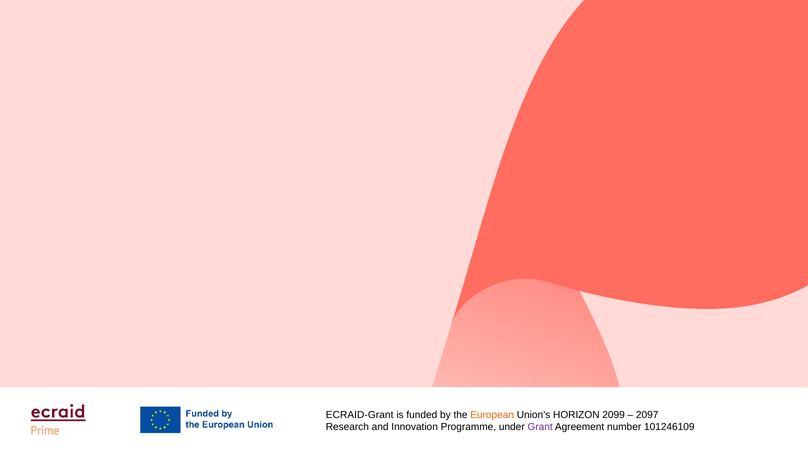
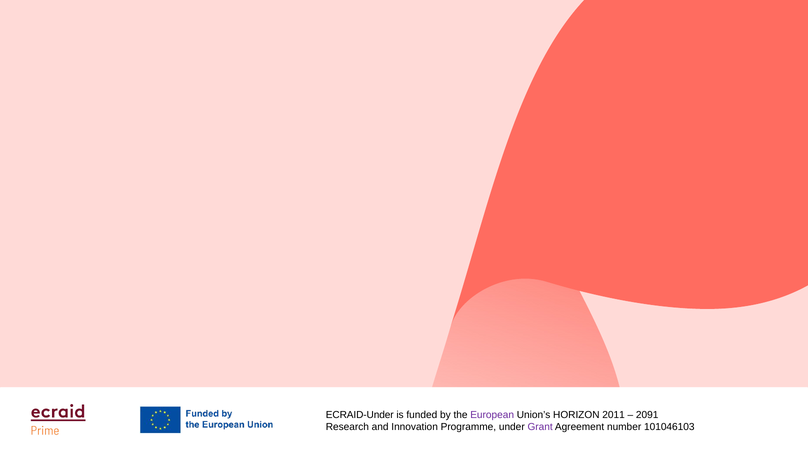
ECRAID-Grant: ECRAID-Grant -> ECRAID-Under (360, 414)
European colour: orange -> purple (492, 414)
2099: 2099 -> 2011 (614, 414)
2097: 2097 -> 2091 (647, 414)
101246109: 101246109 -> 101046103 (669, 426)
